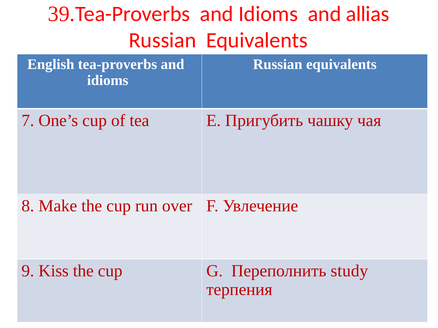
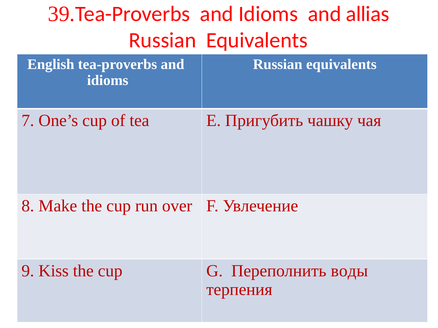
study: study -> воды (349, 271)
